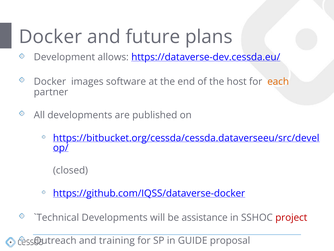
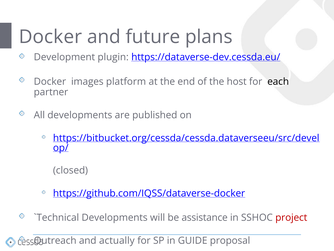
allows: allows -> plugin (113, 57)
software: software -> platform (126, 81)
each colour: orange -> black (278, 81)
training: training -> actually (117, 240)
